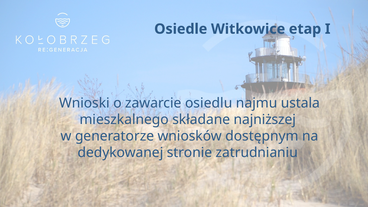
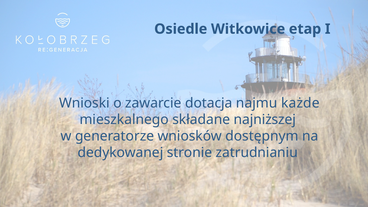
osiedlu: osiedlu -> dotacja (209, 103)
ustala: ustala -> każde (300, 103)
